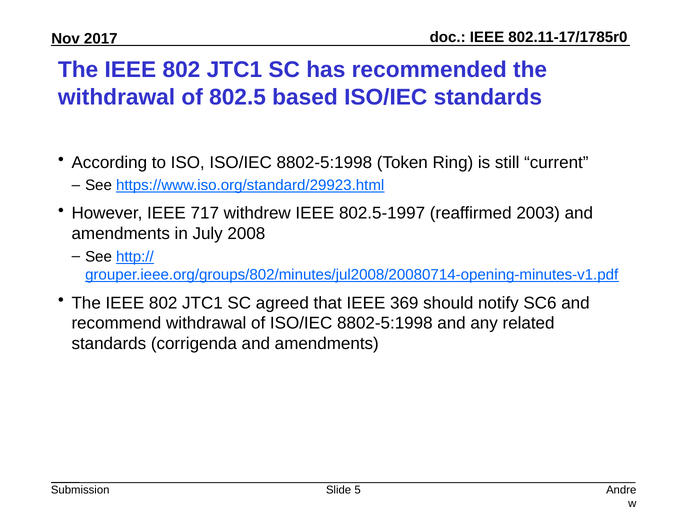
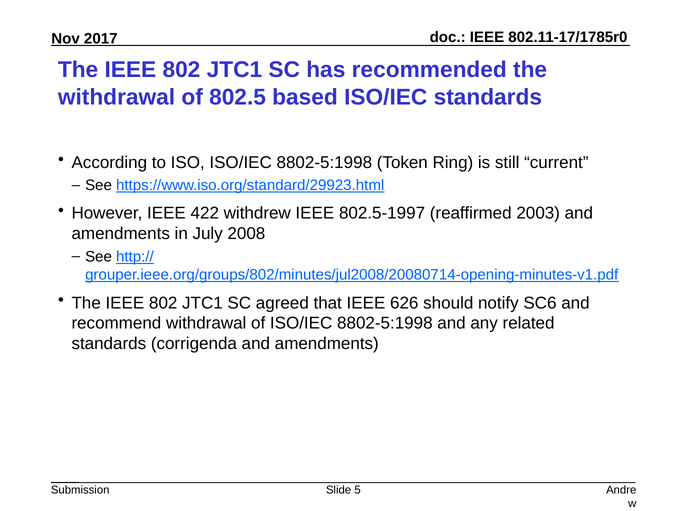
717: 717 -> 422 (205, 213)
369: 369 -> 626 (404, 303)
